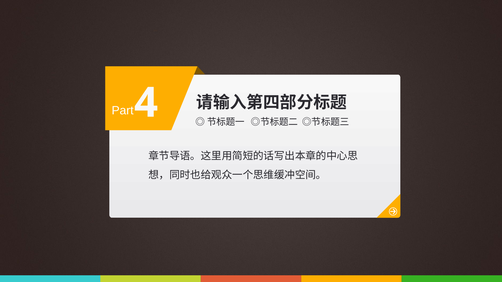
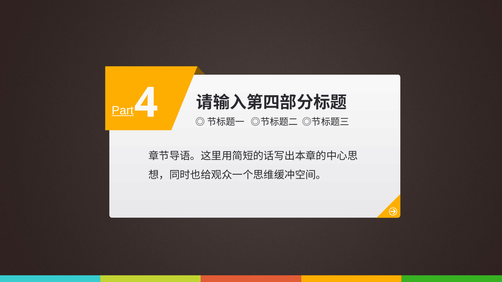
Part underline: none -> present (123, 111)
